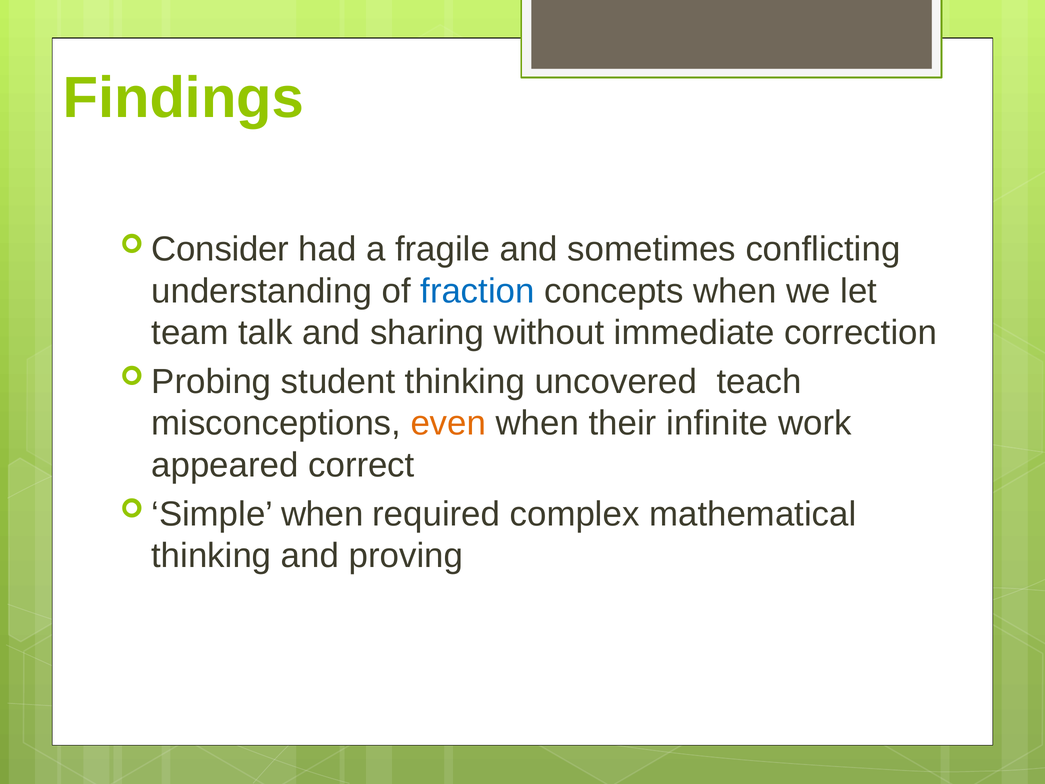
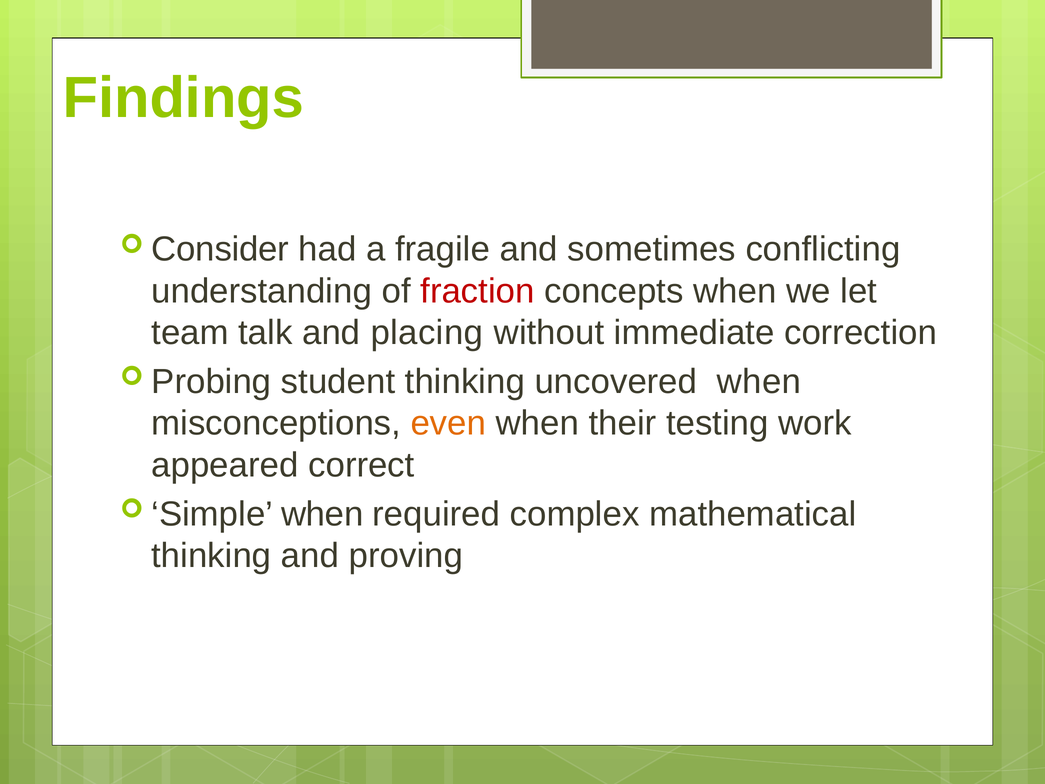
fraction colour: blue -> red (477, 291)
sharing: sharing -> placing (427, 333)
uncovered teach: teach -> when (759, 382)
infinite: infinite -> testing (717, 423)
